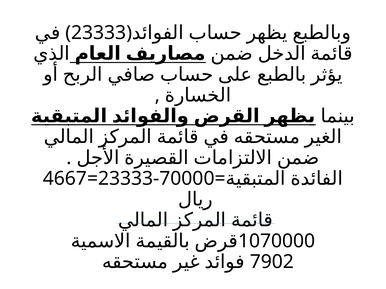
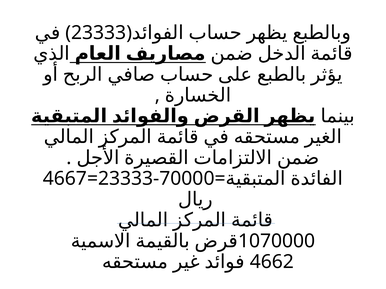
7902: 7902 -> 4662 (272, 262)
